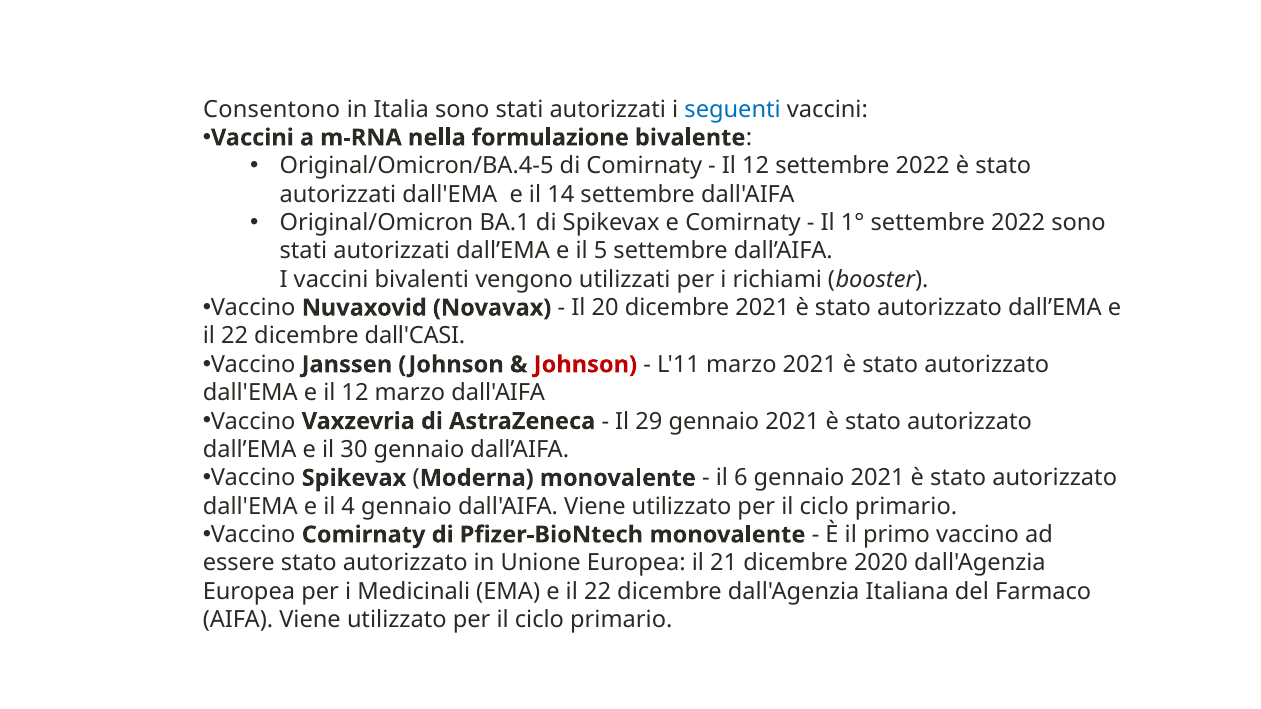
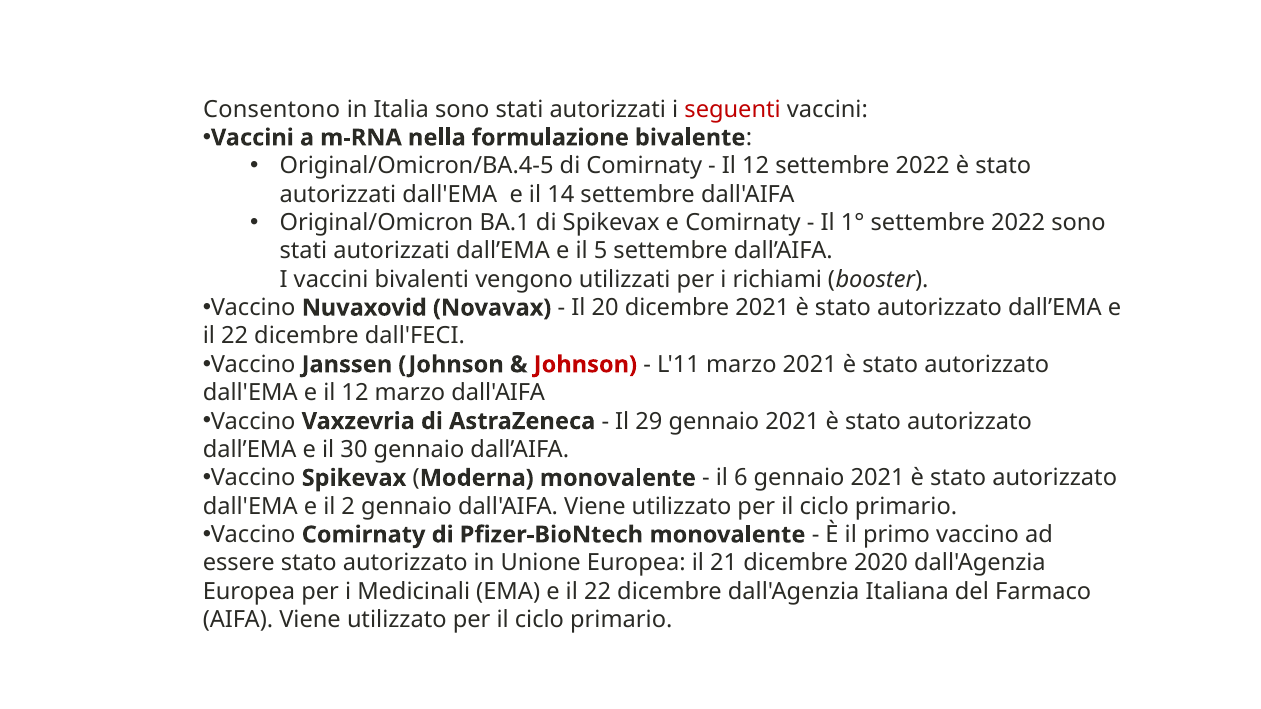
seguenti colour: blue -> red (733, 109)
dall'CASI: dall'CASI -> dall'FECI (415, 336)
4: 4 -> 2 (348, 507)
